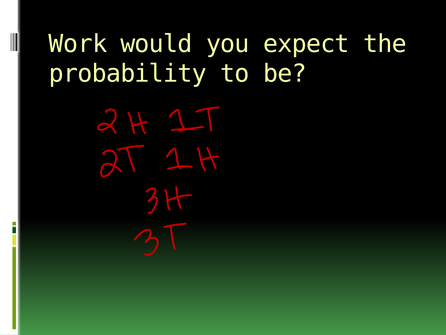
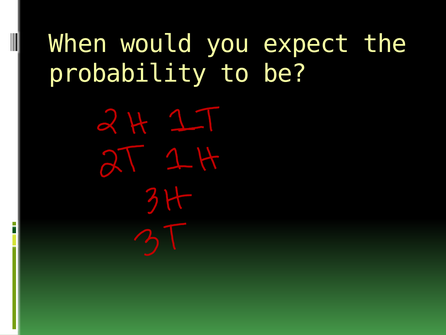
Work: Work -> When (78, 44)
